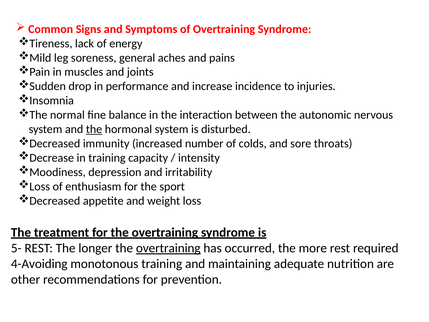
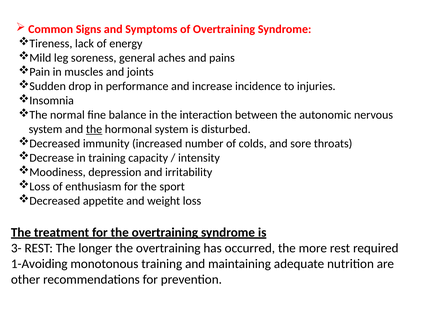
5-: 5- -> 3- (16, 248)
overtraining underline: present -> none (168, 248)
4-Avoiding: 4-Avoiding -> 1-Avoiding (39, 264)
